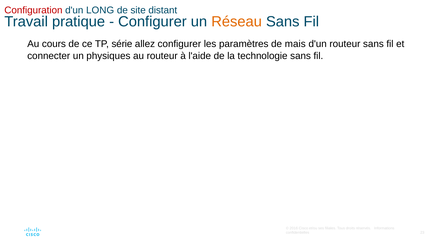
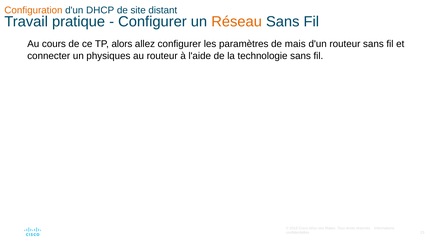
Configuration colour: red -> orange (33, 10)
LONG: LONG -> DHCP (100, 10)
série: série -> alors (122, 44)
